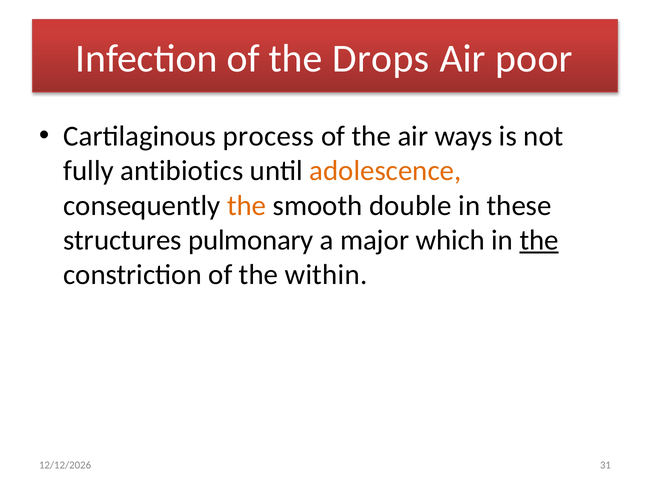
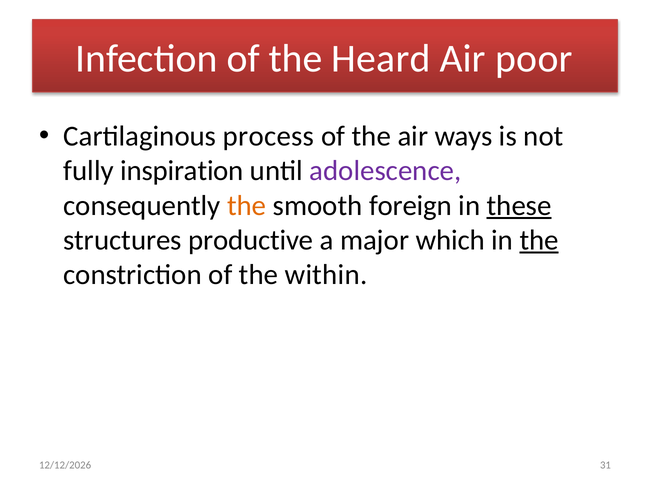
Drops: Drops -> Heard (381, 59)
antibiotics: antibiotics -> inspiration (182, 171)
adolescence colour: orange -> purple (385, 171)
double: double -> foreign (410, 206)
these underline: none -> present (519, 206)
pulmonary: pulmonary -> productive (251, 240)
